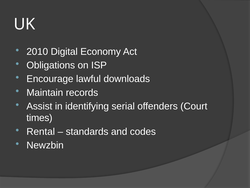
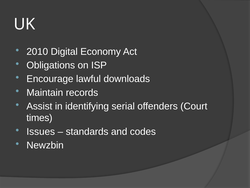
Rental: Rental -> Issues (41, 131)
